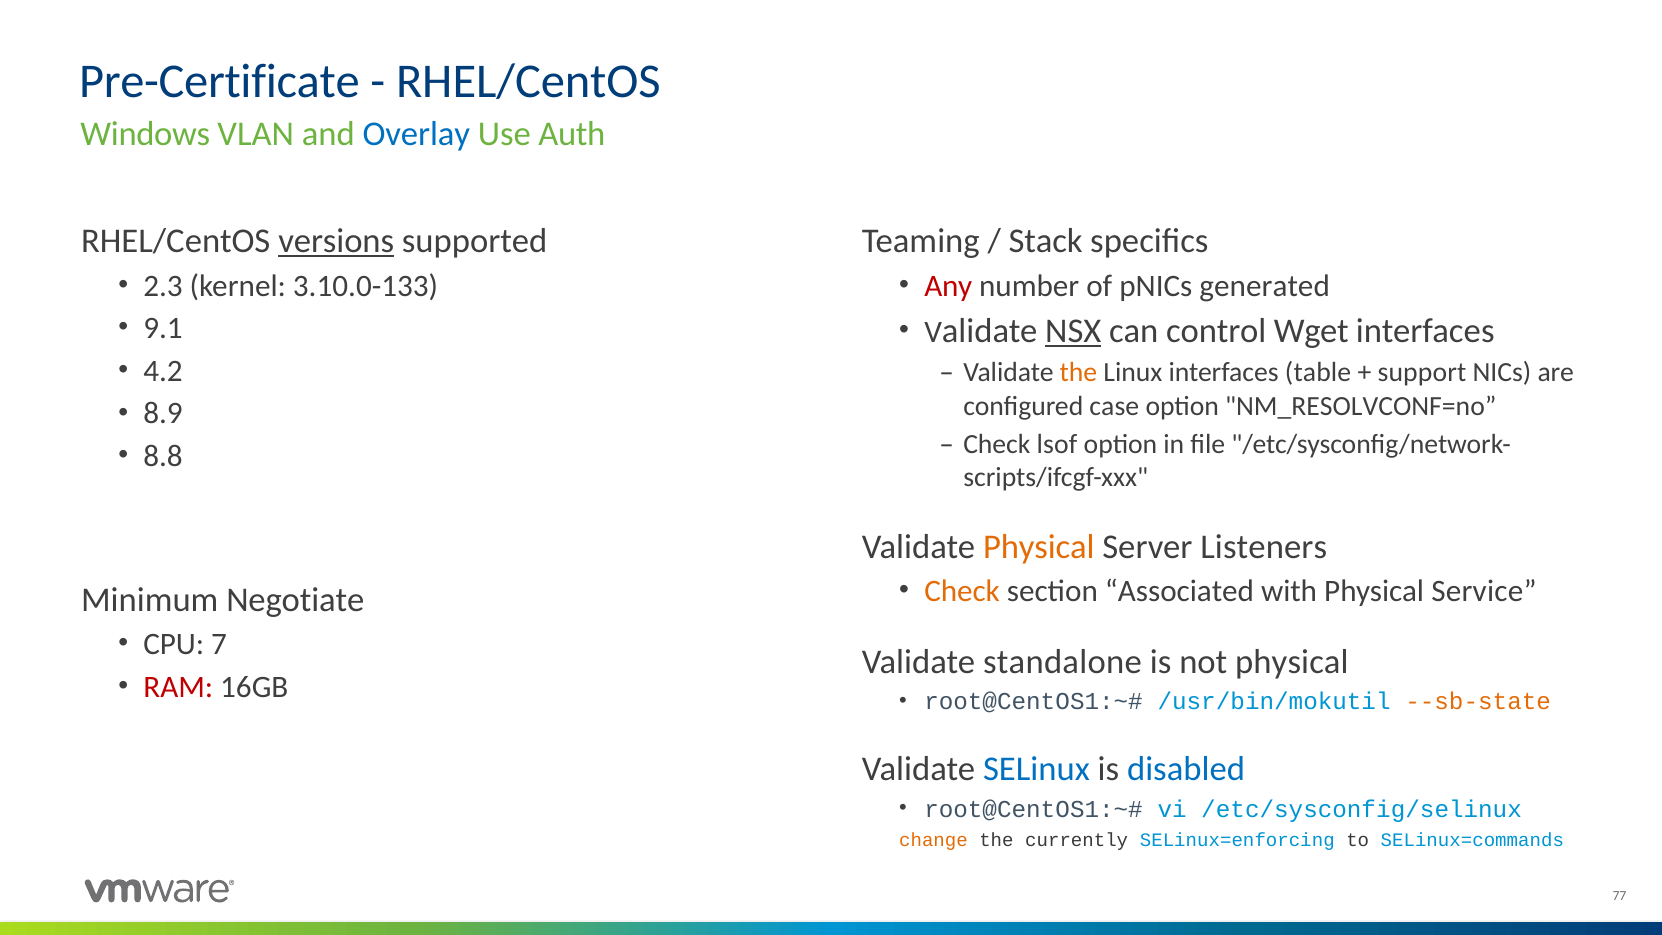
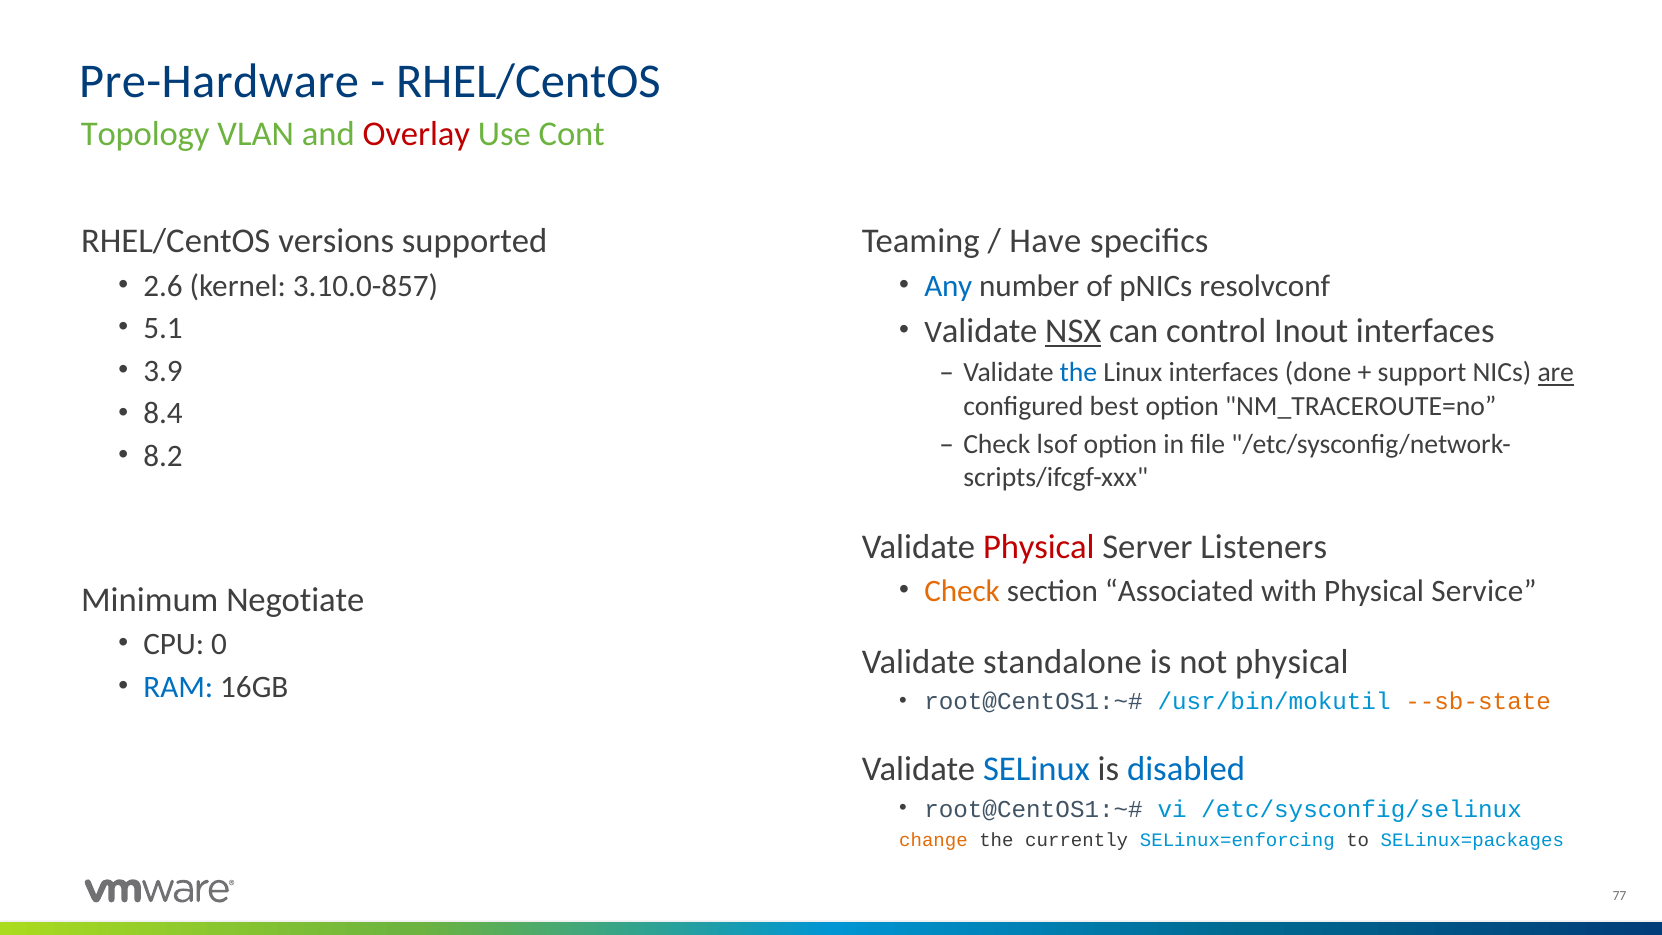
Pre-Certificate: Pre-Certificate -> Pre-Hardware (219, 82)
Windows: Windows -> Topology (145, 134)
Overlay colour: blue -> red (416, 134)
Auth: Auth -> Cont (572, 134)
versions underline: present -> none (336, 241)
Stack: Stack -> Have (1045, 241)
2.3: 2.3 -> 2.6 (163, 286)
3.10.0-133: 3.10.0-133 -> 3.10.0-857 (366, 286)
Any colour: red -> blue (948, 286)
generated: generated -> resolvconf (1265, 286)
9.1: 9.1 -> 5.1 (163, 328)
Wget: Wget -> Inout (1311, 331)
4.2: 4.2 -> 3.9 (163, 371)
the colour: orange -> blue (1078, 373)
table: table -> done (1318, 373)
are underline: none -> present (1556, 373)
case: case -> best (1114, 406)
NM_RESOLVCONF=no: NM_RESOLVCONF=no -> NM_TRACEROUTE=no (1361, 406)
8.9: 8.9 -> 8.4 (163, 414)
8.8: 8.8 -> 8.2 (163, 456)
Physical colour: orange -> red (1039, 547)
7: 7 -> 0 (219, 644)
RAM colour: red -> blue (178, 687)
SELinux=commands: SELinux=commands -> SELinux=packages (1472, 840)
